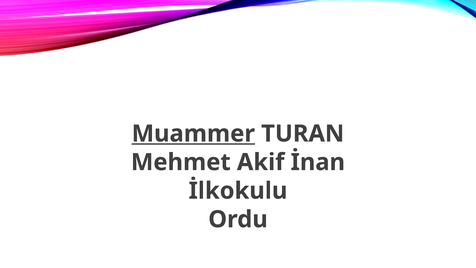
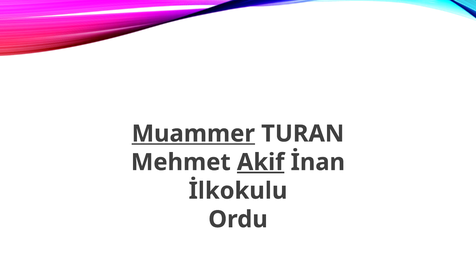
Akif underline: none -> present (261, 162)
